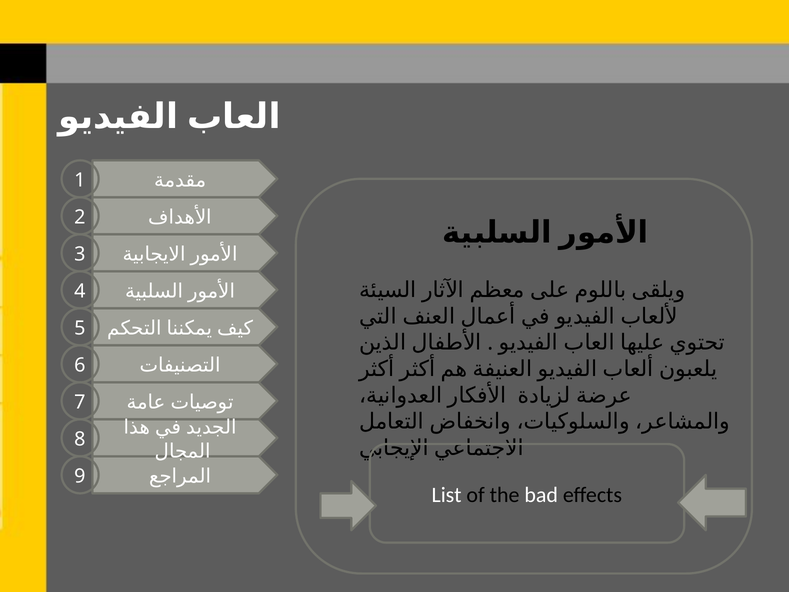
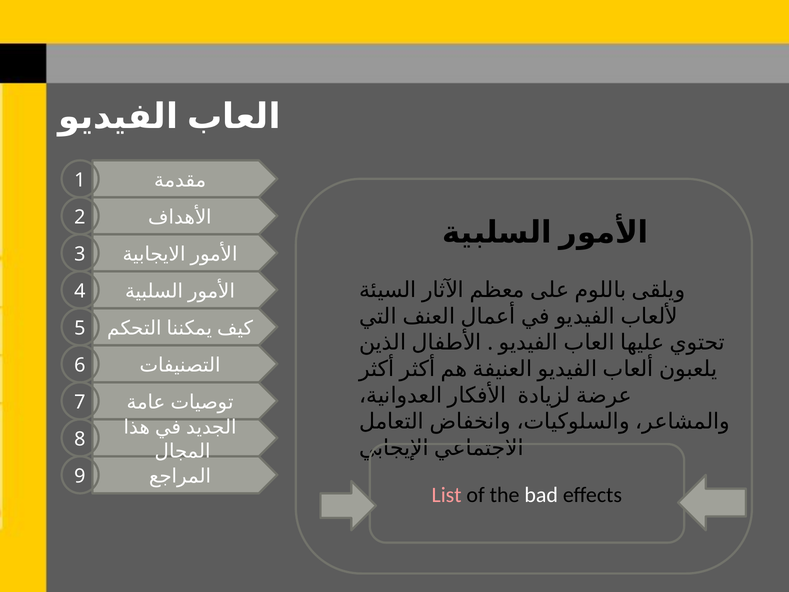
List colour: white -> pink (447, 495)
